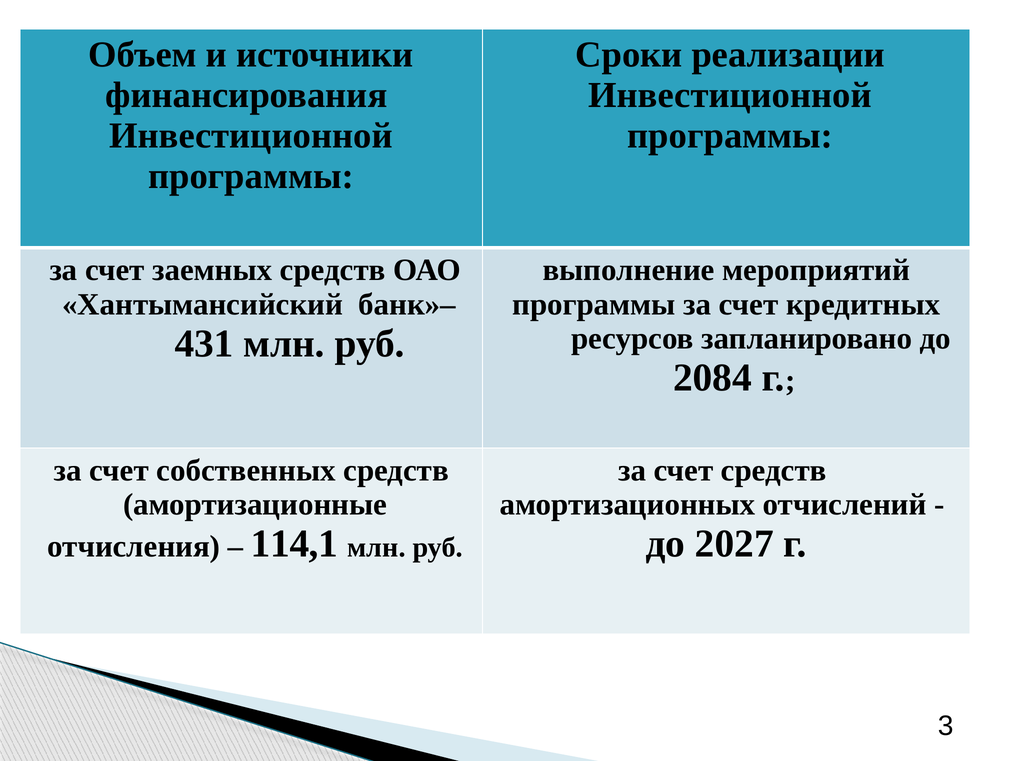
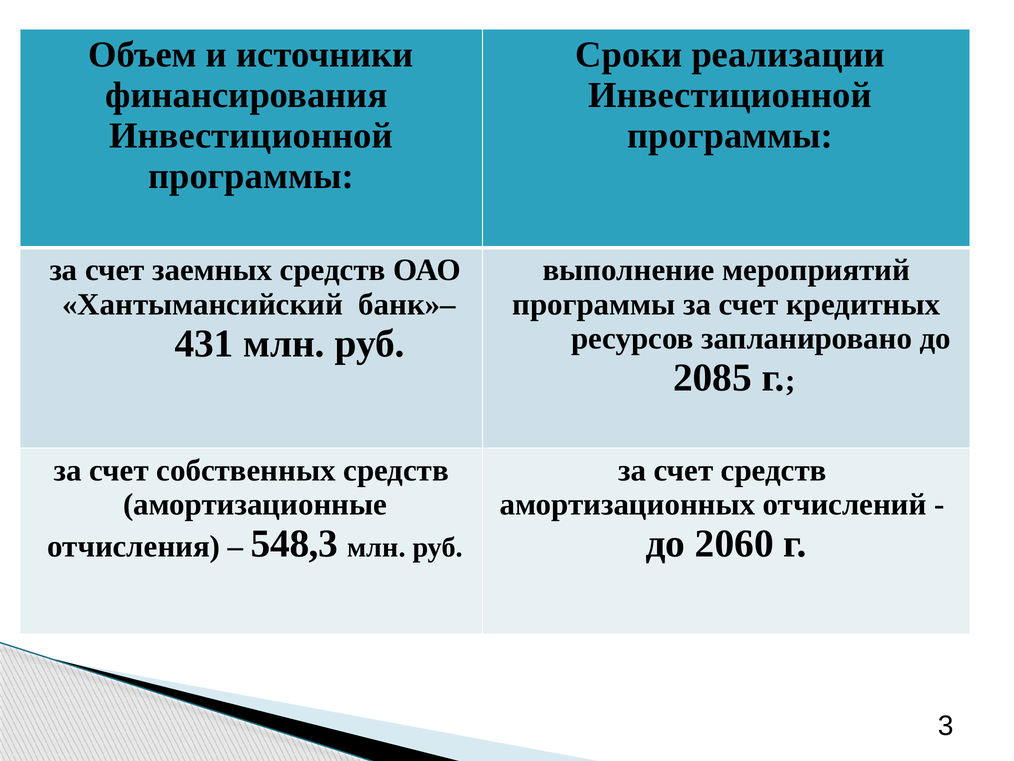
2084: 2084 -> 2085 (713, 378)
2027: 2027 -> 2060 (734, 543)
114,1: 114,1 -> 548,3 (295, 543)
